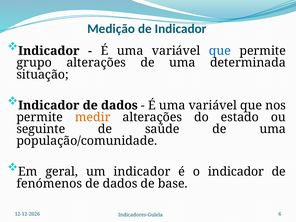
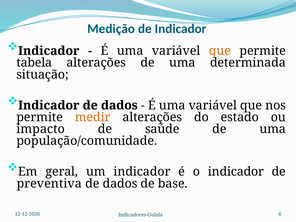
que colour: blue -> orange (220, 51)
grupo: grupo -> tabela (34, 63)
seguinte: seguinte -> impacto (41, 129)
fenómenos: fenómenos -> preventiva (49, 184)
